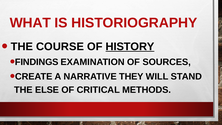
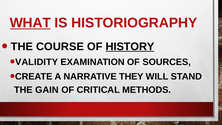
WHAT underline: none -> present (30, 23)
FINDINGS: FINDINGS -> VALIDITY (37, 62)
ELSE: ELSE -> GAIN (47, 90)
